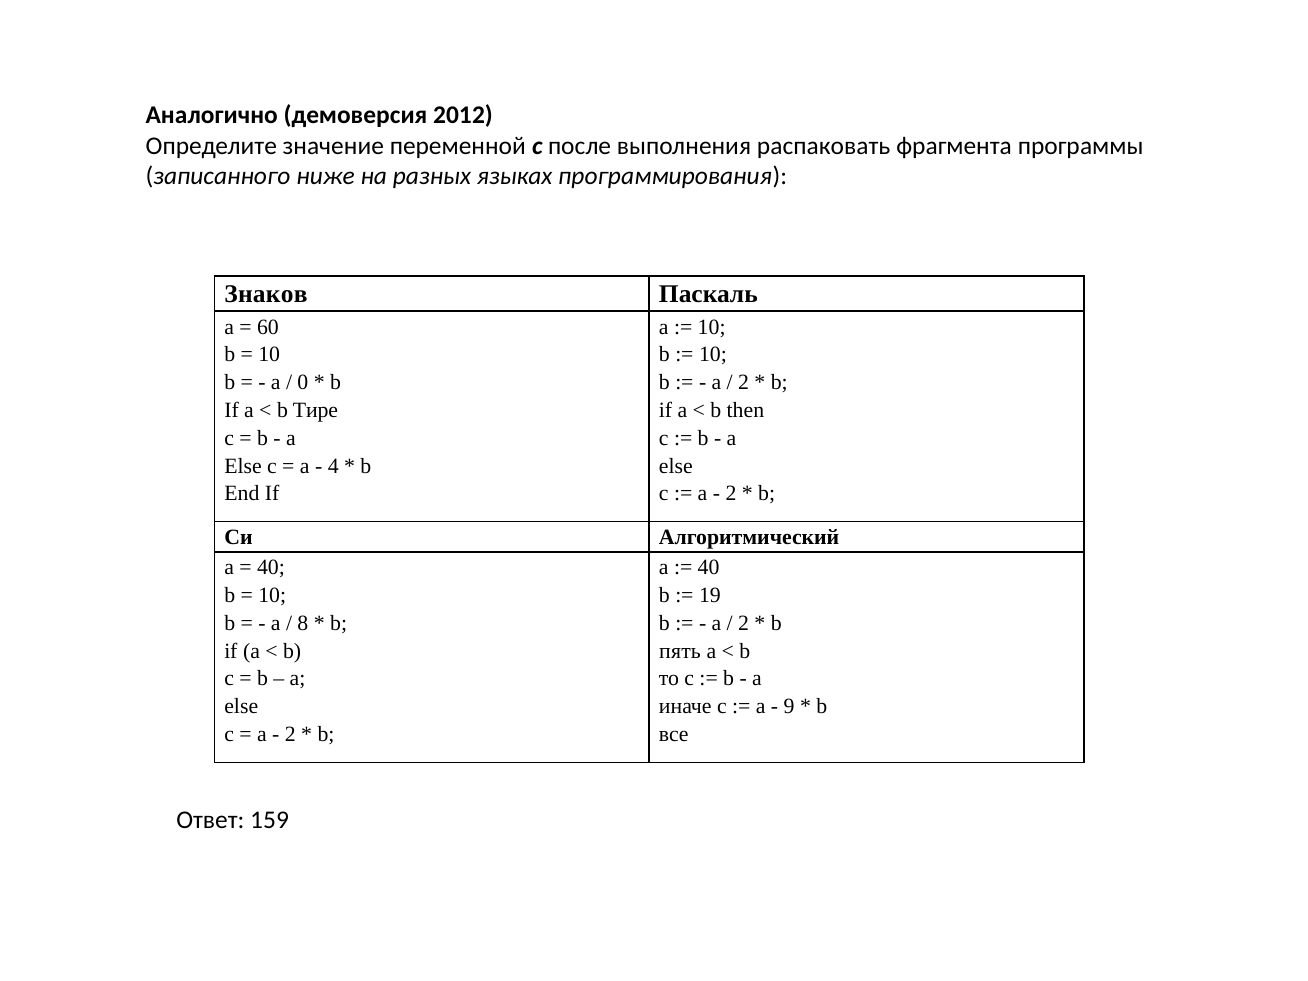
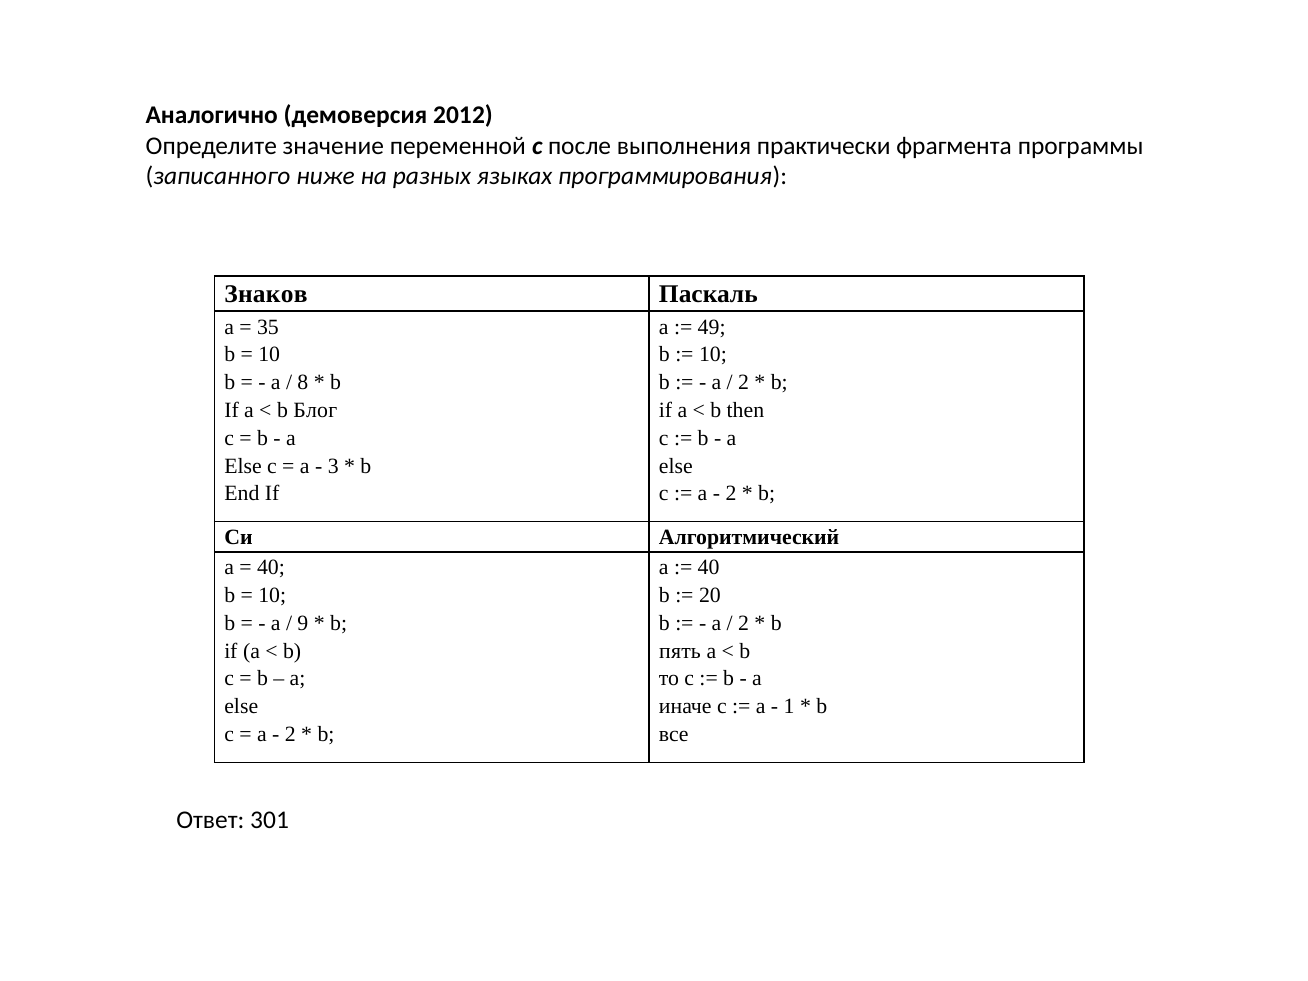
распаковать: распаковать -> практически (824, 146)
60: 60 -> 35 (268, 327)
10: 10 -> 49 (712, 327)
0: 0 -> 8 (303, 382)
Тире: Тире -> Блог (315, 410)
4: 4 -> 3 (333, 466)
19: 19 -> 20 (710, 595)
8: 8 -> 9 (303, 623)
9: 9 -> 1 (789, 707)
159: 159 -> 301 (270, 821)
